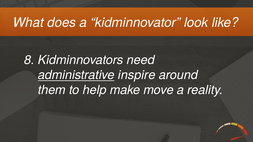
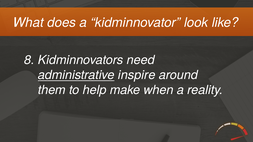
move: move -> when (159, 90)
